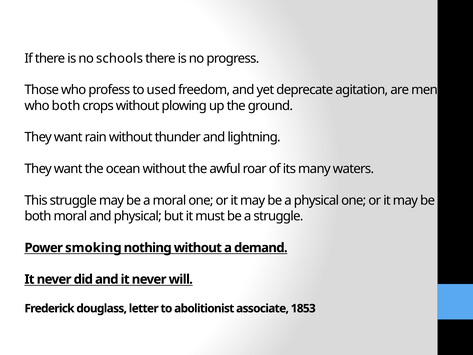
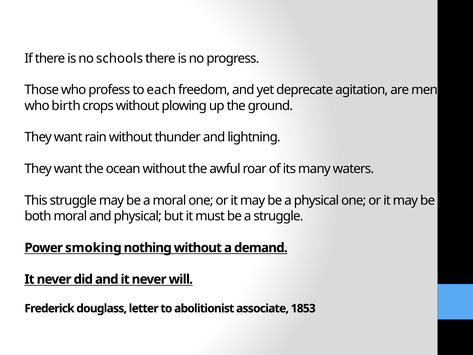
used: used -> each (161, 90)
who both: both -> birth (66, 106)
